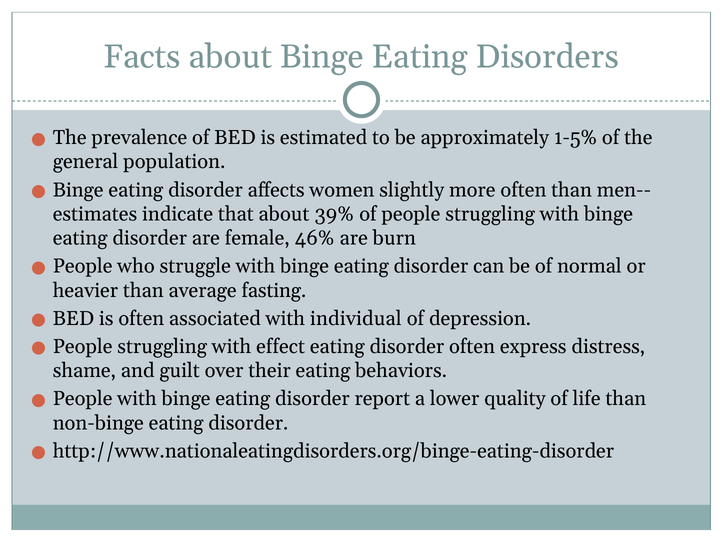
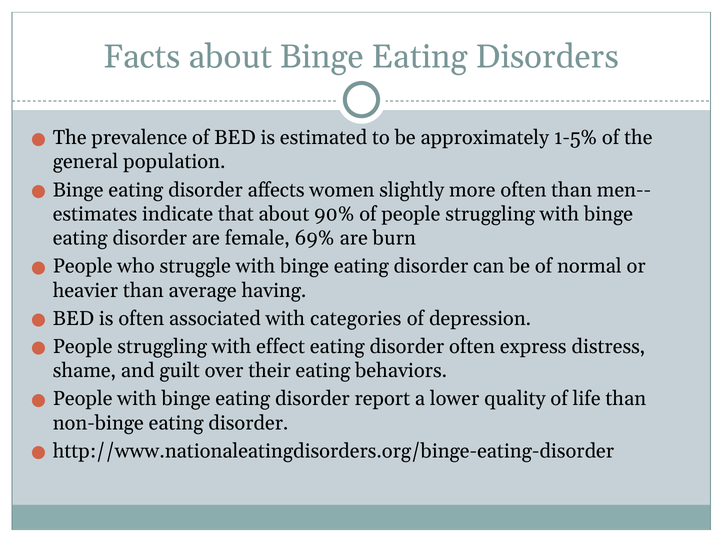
39%: 39% -> 90% (334, 214)
46%: 46% -> 69% (315, 238)
fasting: fasting -> having (274, 291)
individual: individual -> categories (356, 319)
